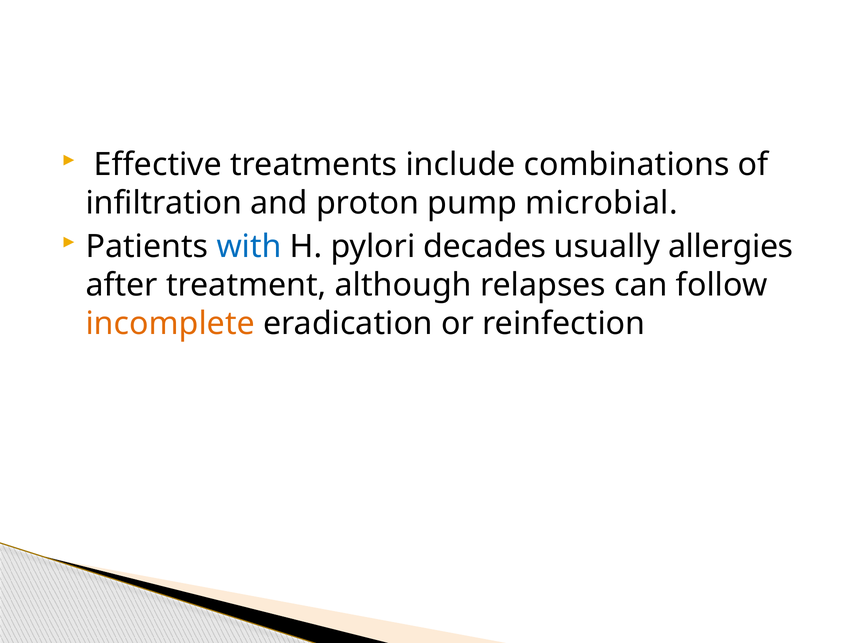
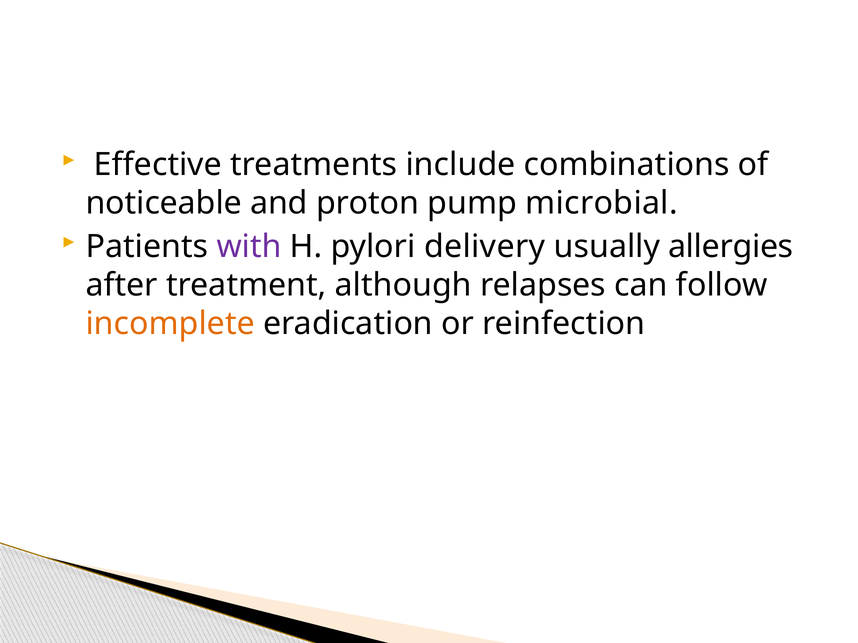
infiltration: infiltration -> noticeable (164, 203)
with colour: blue -> purple (249, 247)
decades: decades -> delivery (485, 247)
